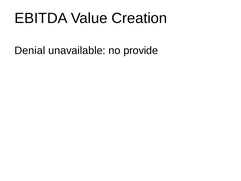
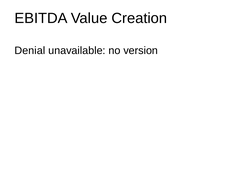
provide: provide -> version (141, 51)
